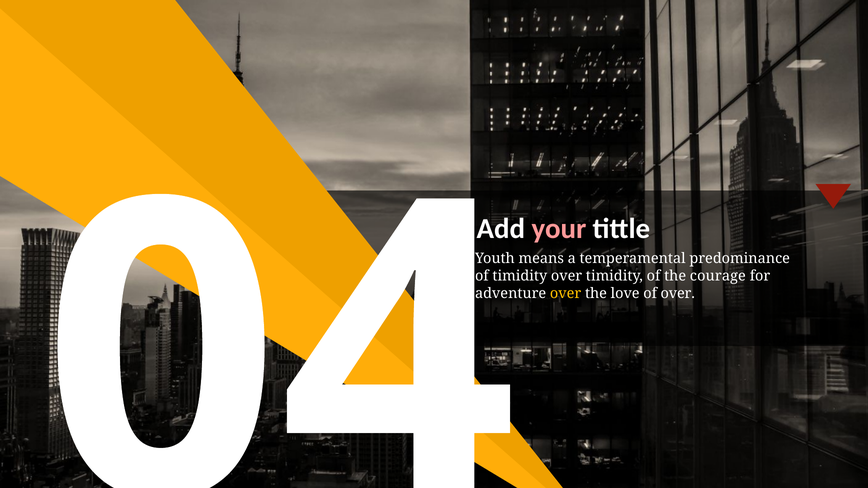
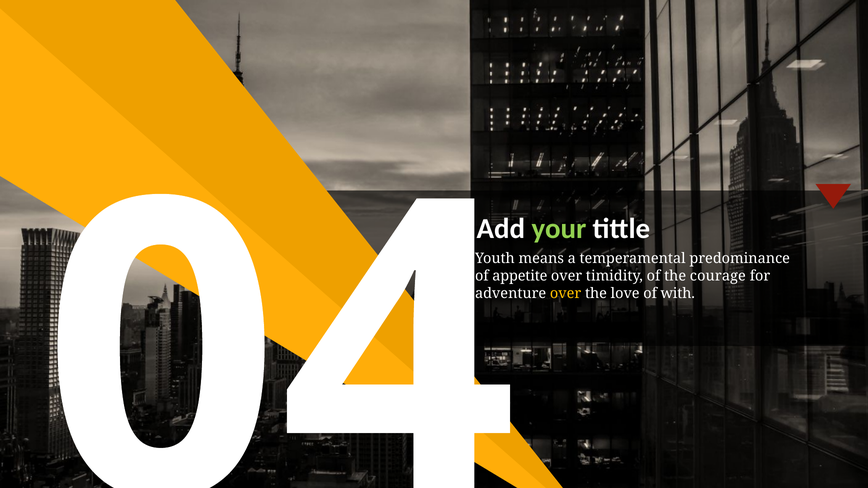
your colour: pink -> light green (559, 229)
of timidity: timidity -> appetite (520, 276)
of over: over -> with (678, 293)
